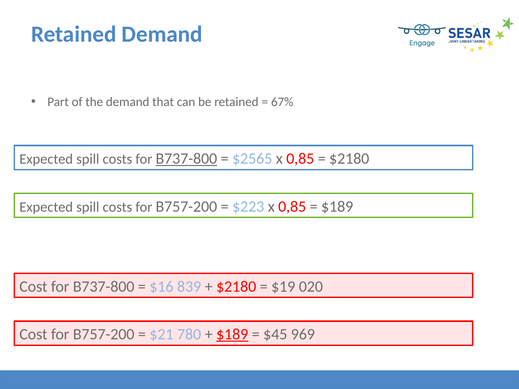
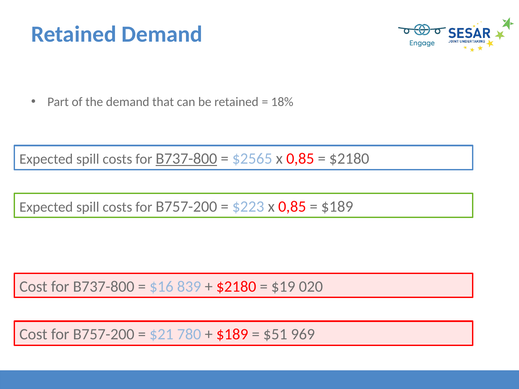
67%: 67% -> 18% (282, 102)
$189 underline: present -> none (232, 335)
$45: $45 -> $51 (275, 335)
